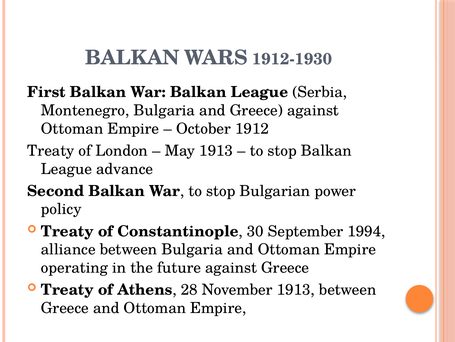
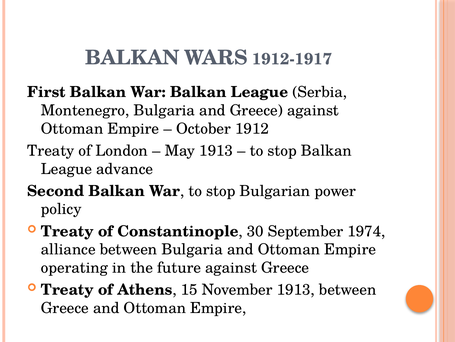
1912-1930: 1912-1930 -> 1912-1917 (292, 59)
1994: 1994 -> 1974 (366, 231)
28: 28 -> 15 (189, 289)
